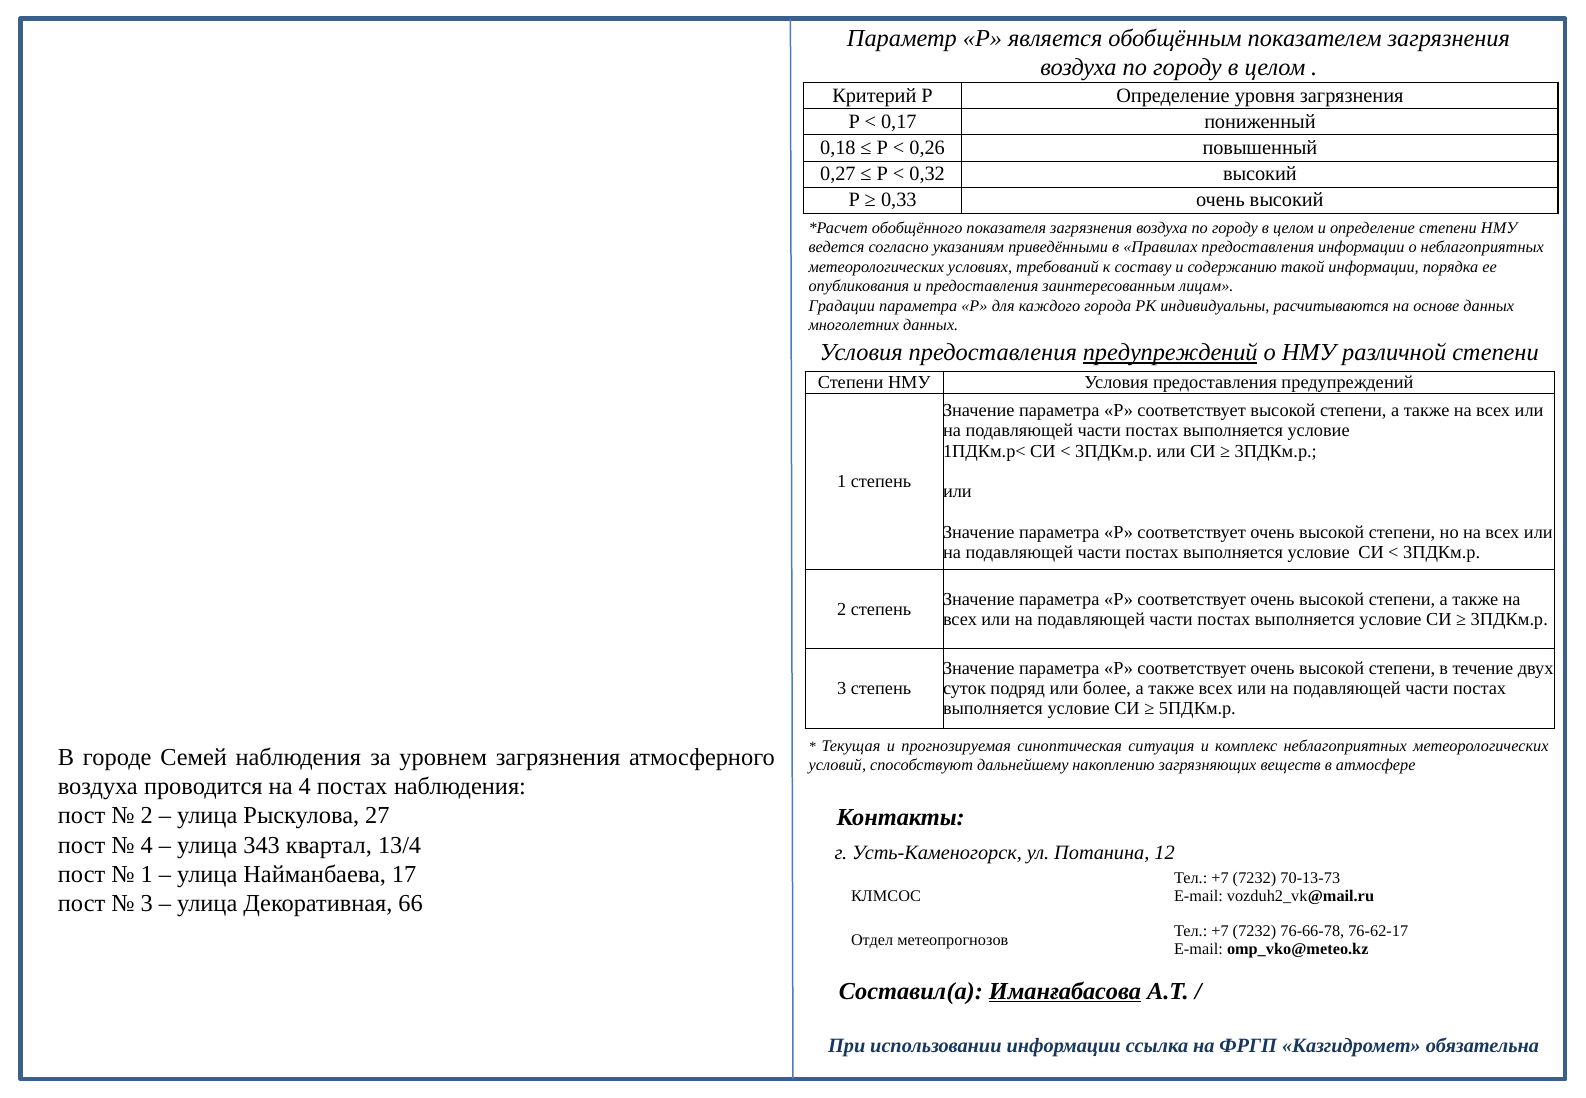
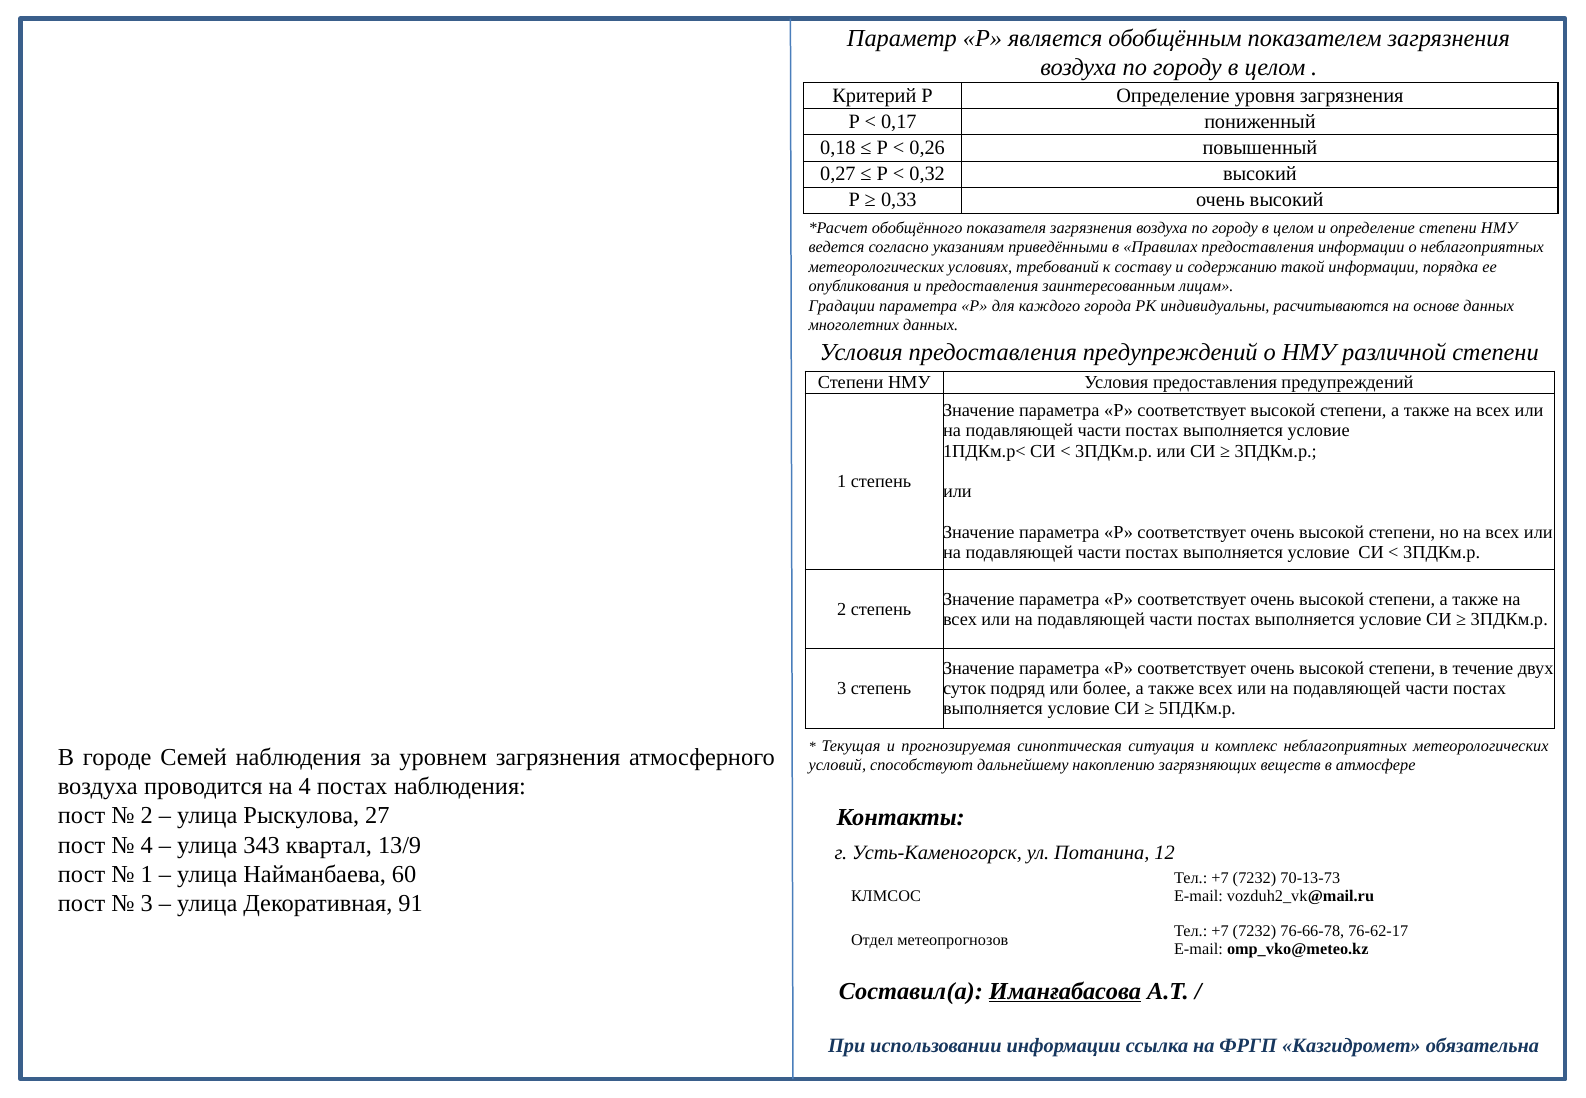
предупреждений underline: present -> none (1170, 353)
13/4: 13/4 -> 13/9 (400, 845)
17: 17 -> 60 (404, 874)
66: 66 -> 91 (411, 904)
